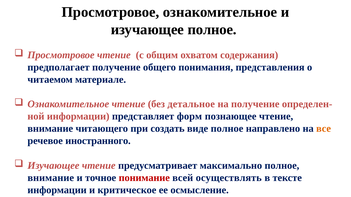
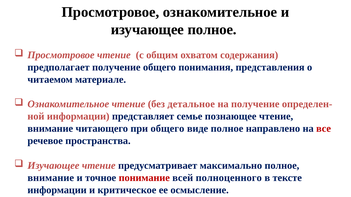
форм: форм -> семье (190, 117)
при создать: создать -> общего (167, 129)
все colour: orange -> red (324, 129)
иностранного: иностранного -> пространства (98, 141)
осуществлять: осуществлять -> полноценного (229, 178)
